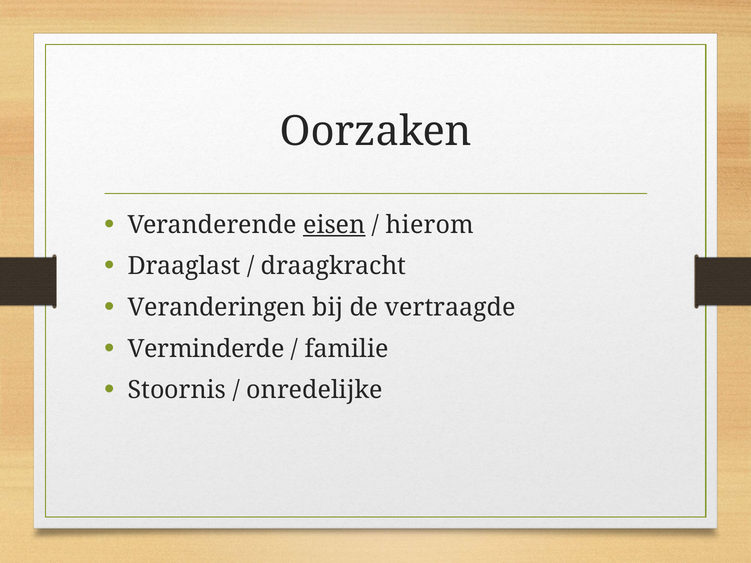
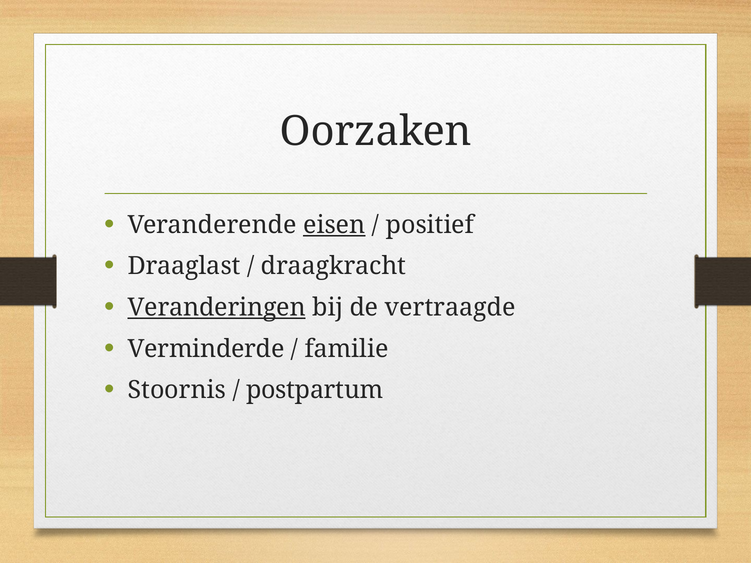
hierom: hierom -> positief (430, 225)
Veranderingen underline: none -> present (217, 308)
onredelijke: onredelijke -> postpartum (315, 390)
